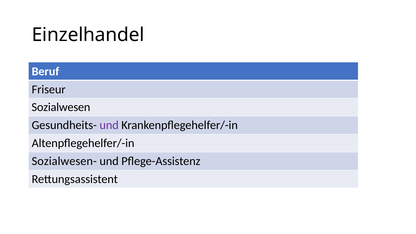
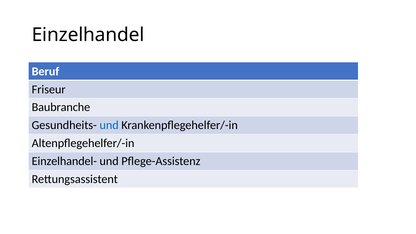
Sozialwesen: Sozialwesen -> Baubranche (61, 107)
und colour: purple -> blue (109, 125)
Sozialwesen-: Sozialwesen- -> Einzelhandel- (64, 161)
